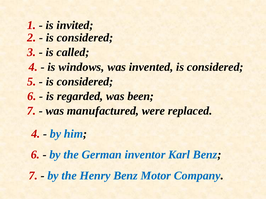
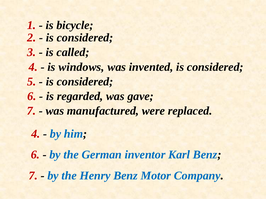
invited: invited -> bicycle (75, 25)
been: been -> gave (141, 96)
